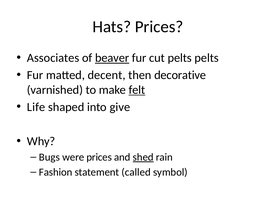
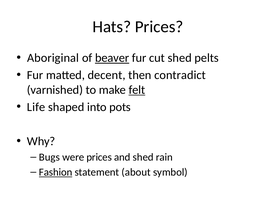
Associates: Associates -> Aboriginal (53, 58)
cut pelts: pelts -> shed (180, 58)
decorative: decorative -> contradict (180, 75)
give: give -> pots (120, 107)
shed underline: present -> none (143, 157)
Fashion underline: none -> present (56, 172)
called: called -> about (136, 172)
